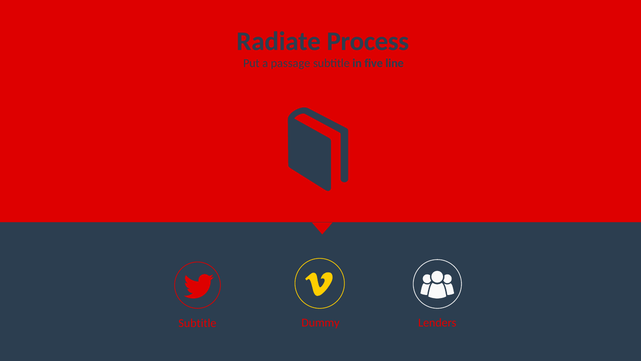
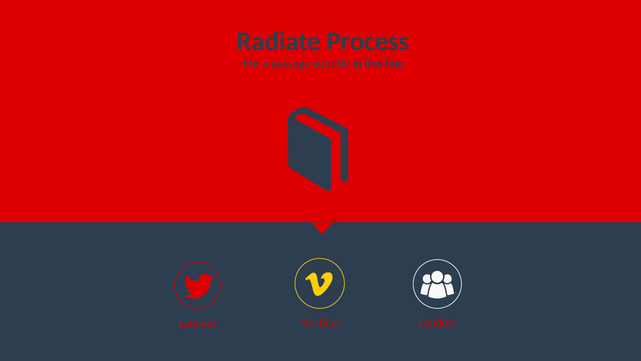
in five: five -> line (374, 63)
Dummy: Dummy -> Vertical (320, 323)
Subtitle: Subtitle -> Laoreet (197, 323)
